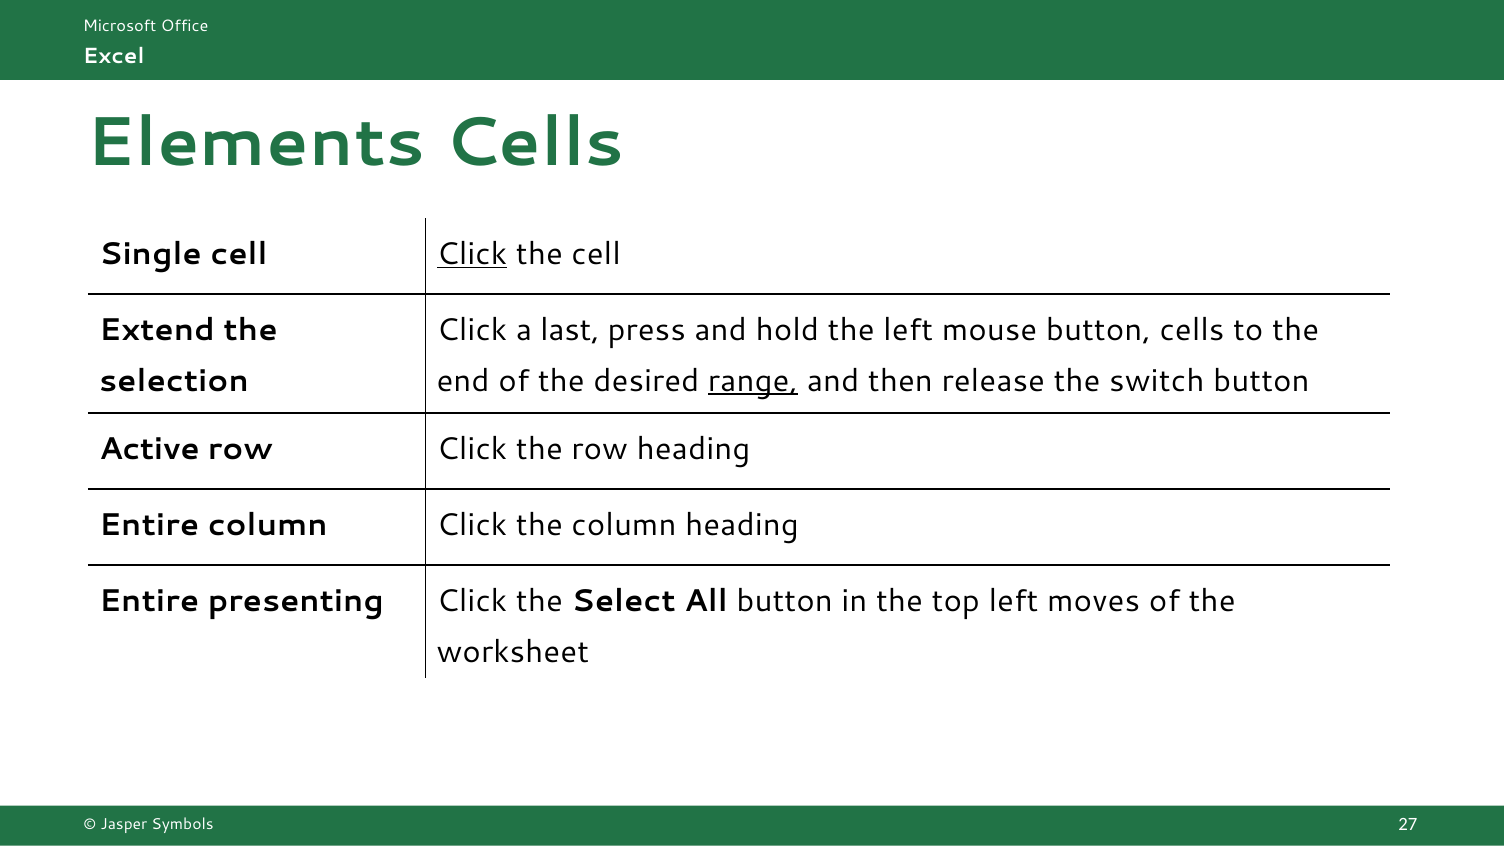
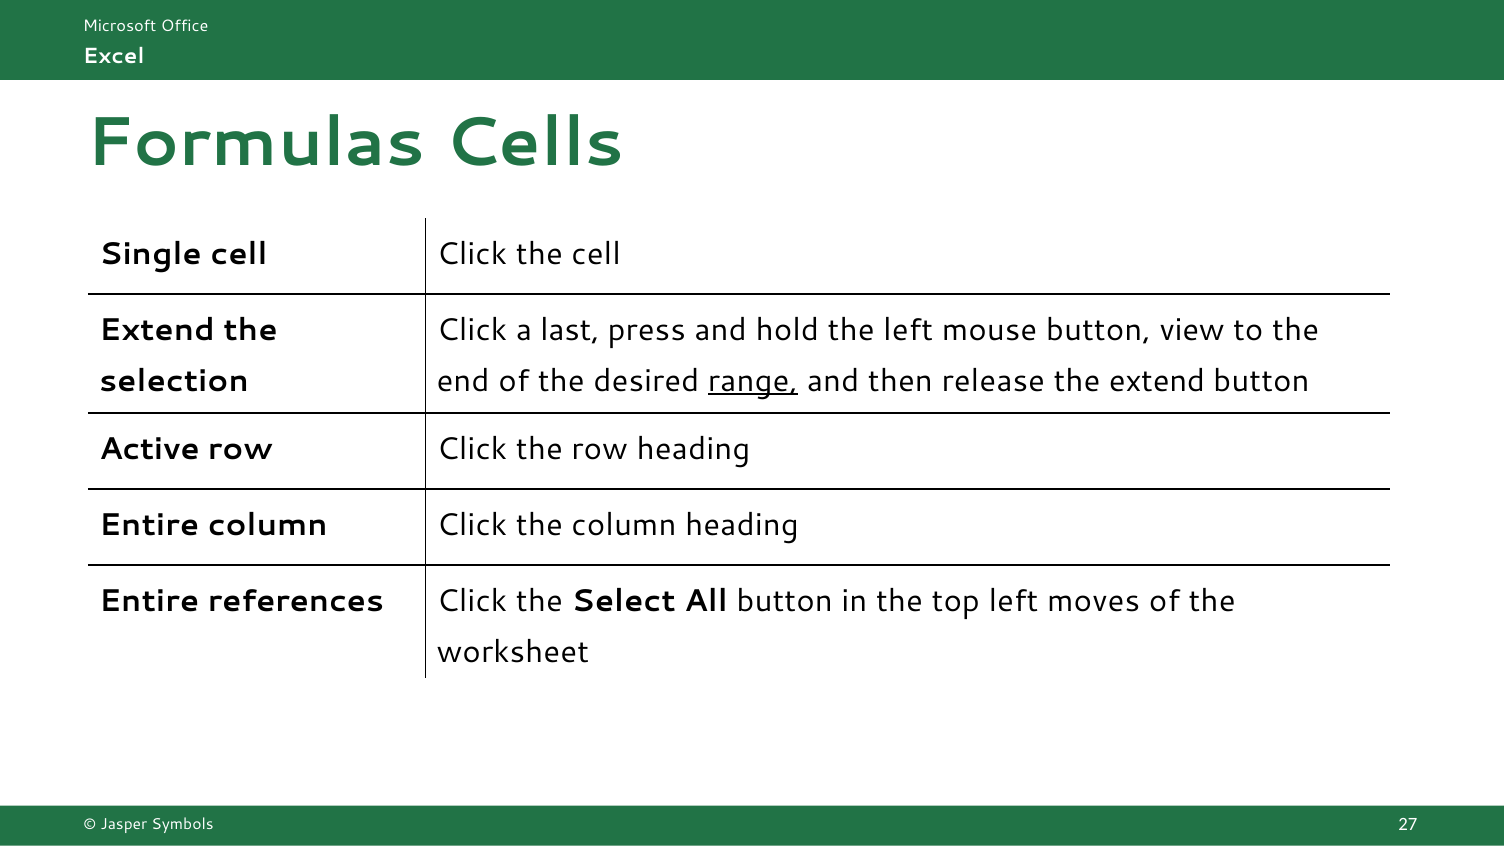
Elements: Elements -> Formulas (256, 142)
Click underline: present -> none (472, 254)
button cells: cells -> view (1192, 330)
the switch: switch -> extend (1157, 381)
presenting: presenting -> references (296, 601)
